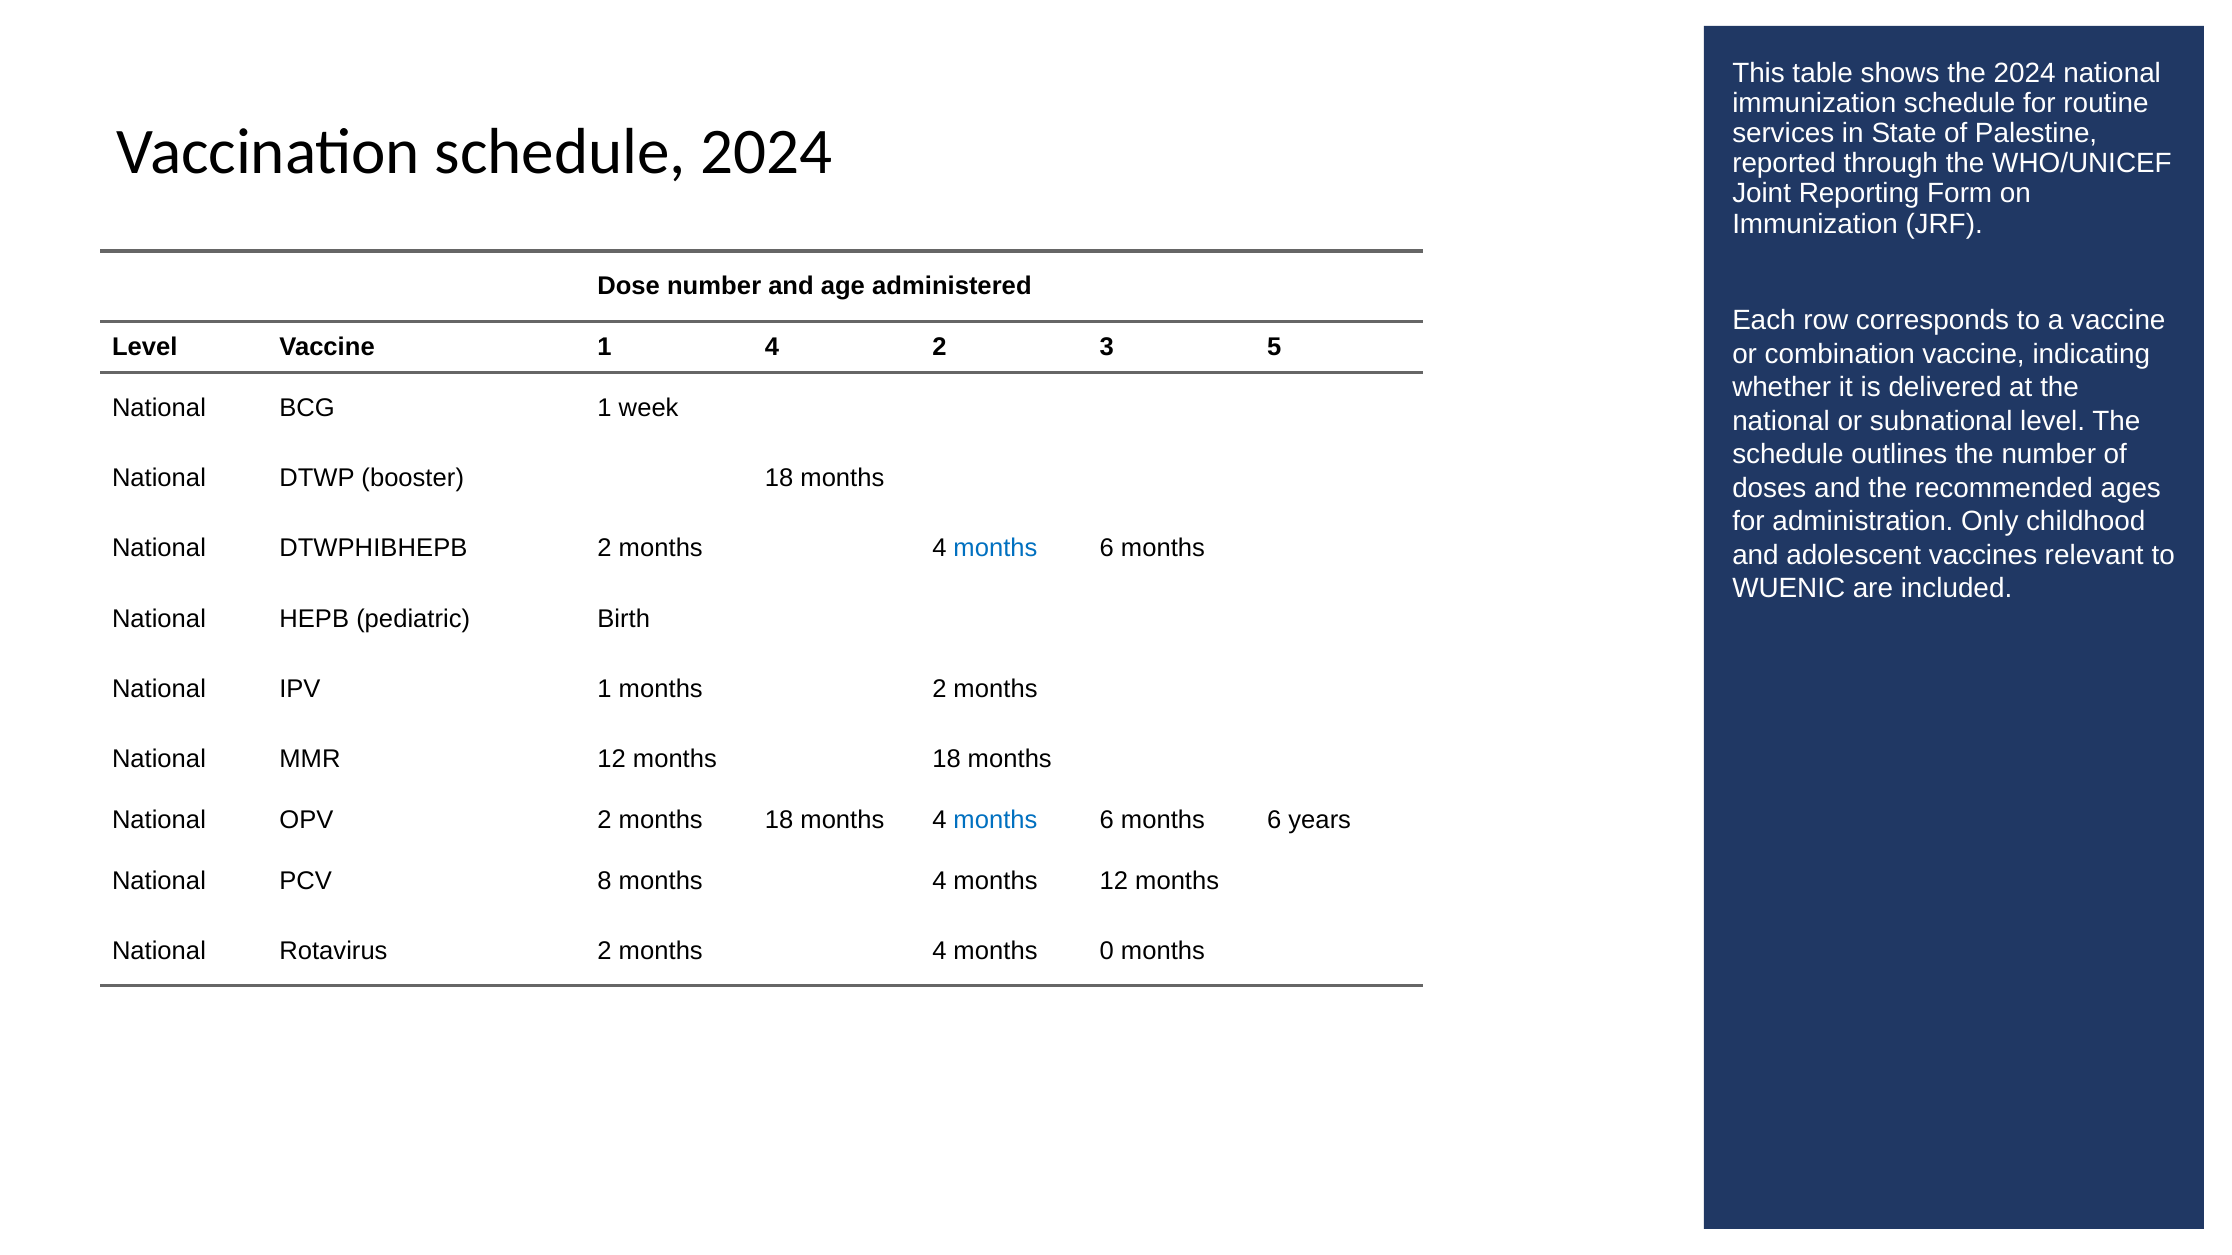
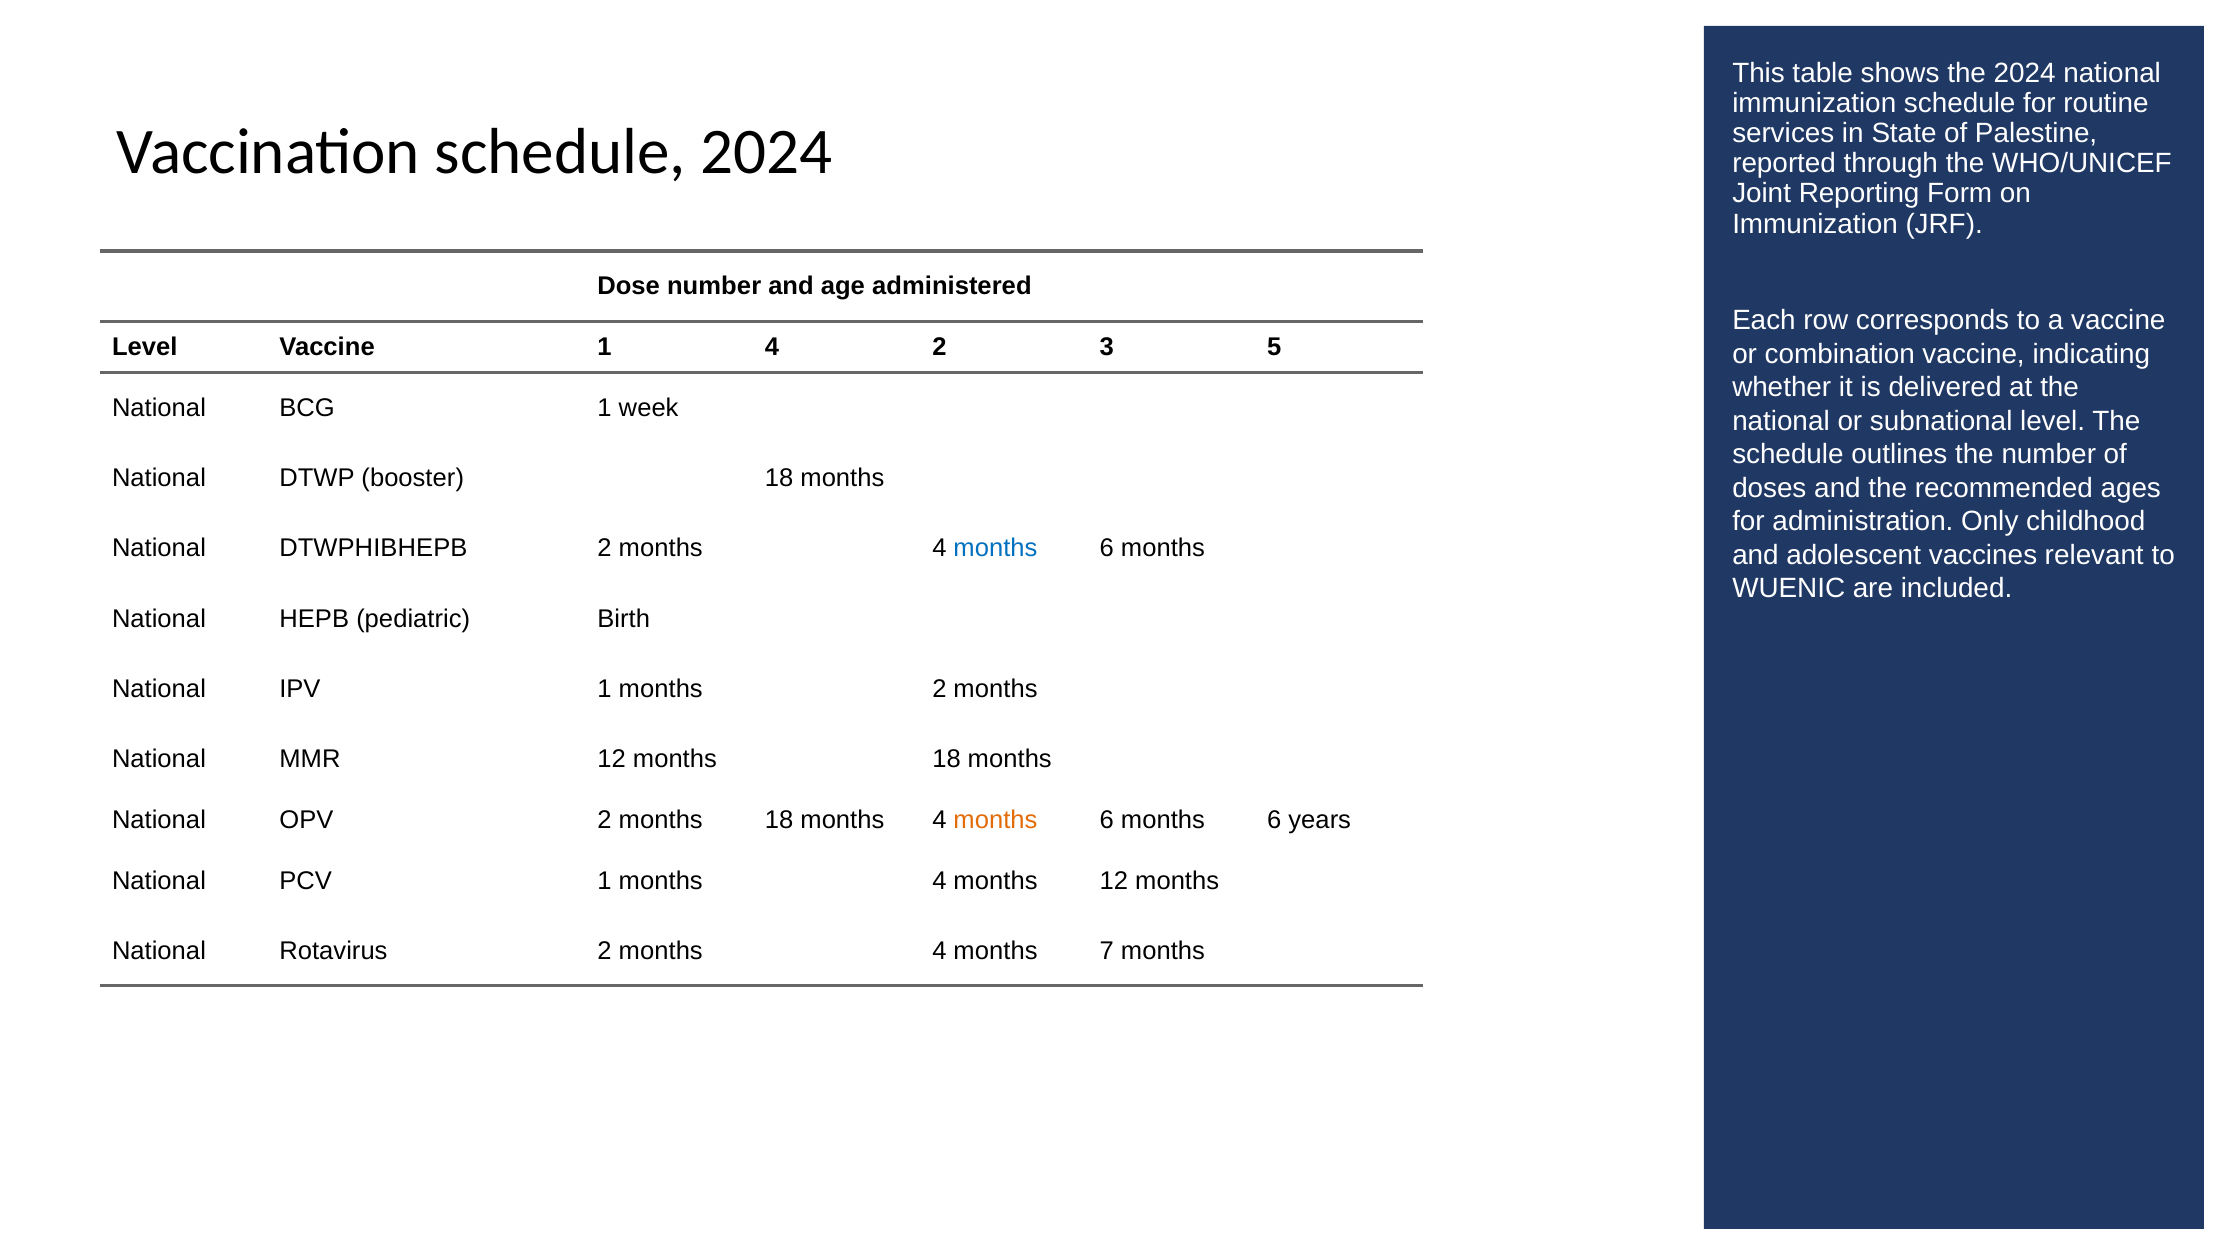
months colour: blue -> orange (995, 820)
PCV 8: 8 -> 1 (605, 881)
0: 0 -> 7 (1107, 951)
